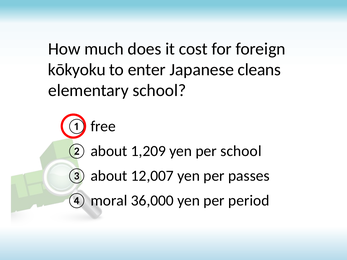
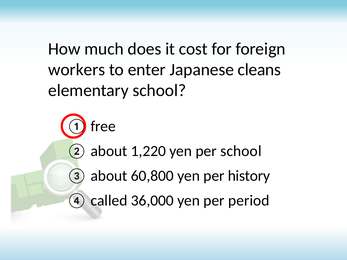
kōkyoku: kōkyoku -> workers (77, 70)
1,209: 1,209 -> 1,220 (148, 151)
12,007: 12,007 -> 60,800 (152, 176)
passes: passes -> history (249, 176)
moral: moral -> called (109, 201)
